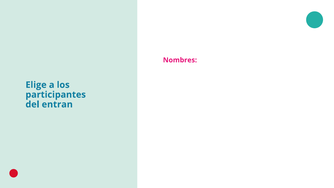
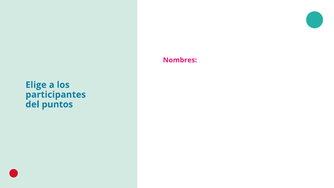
entran: entran -> puntos (57, 104)
